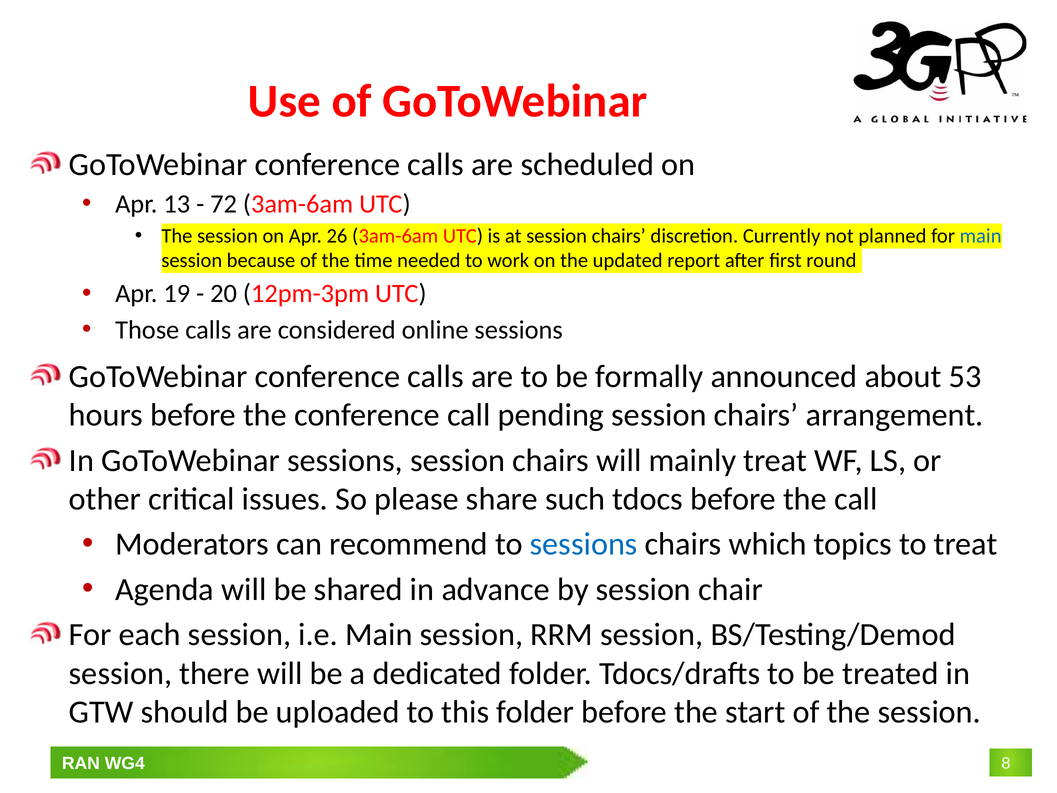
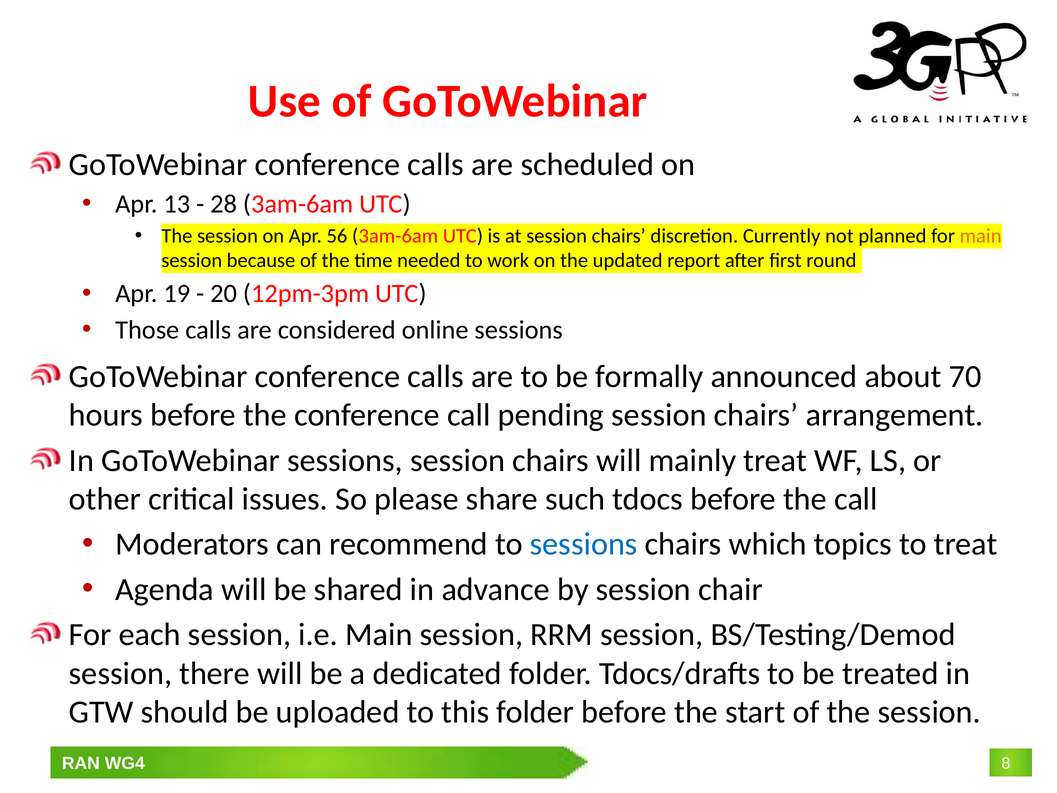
72: 72 -> 28 (224, 204)
26: 26 -> 56 (337, 236)
main colour: blue -> orange (981, 236)
53: 53 -> 70 (965, 376)
